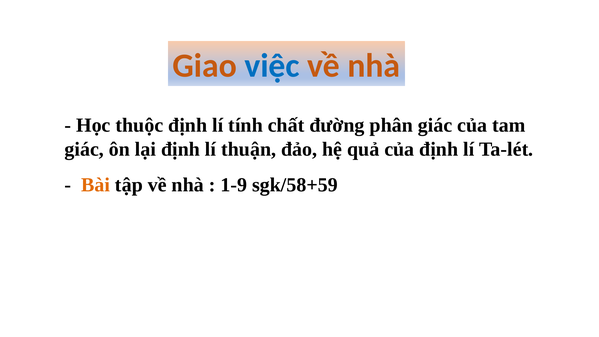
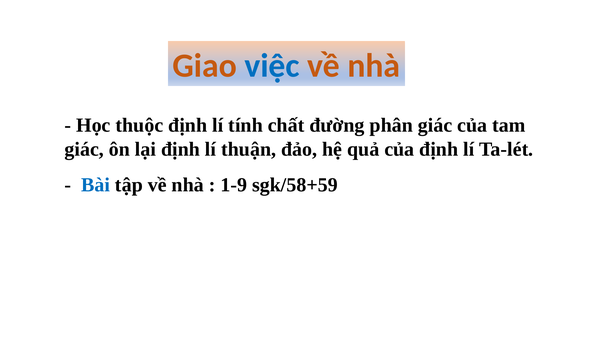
Bài colour: orange -> blue (96, 185)
